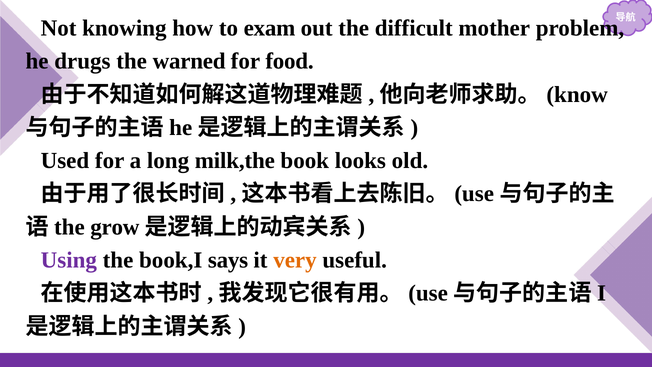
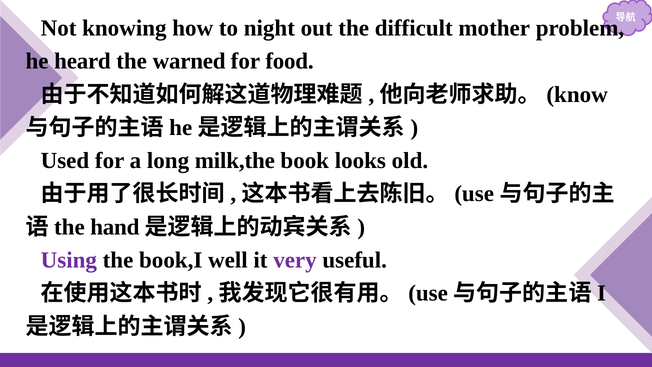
exam: exam -> night (269, 28)
drugs: drugs -> heard (83, 61)
grow: grow -> hand (115, 227)
says: says -> well (228, 260)
very colour: orange -> purple (295, 260)
